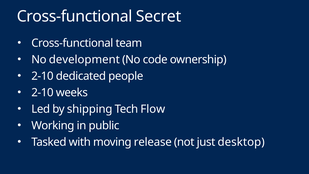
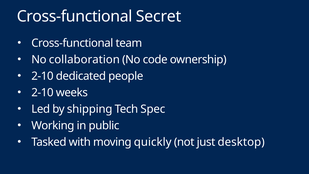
development: development -> collaboration (84, 59)
Flow: Flow -> Spec (153, 109)
release: release -> quickly (153, 142)
